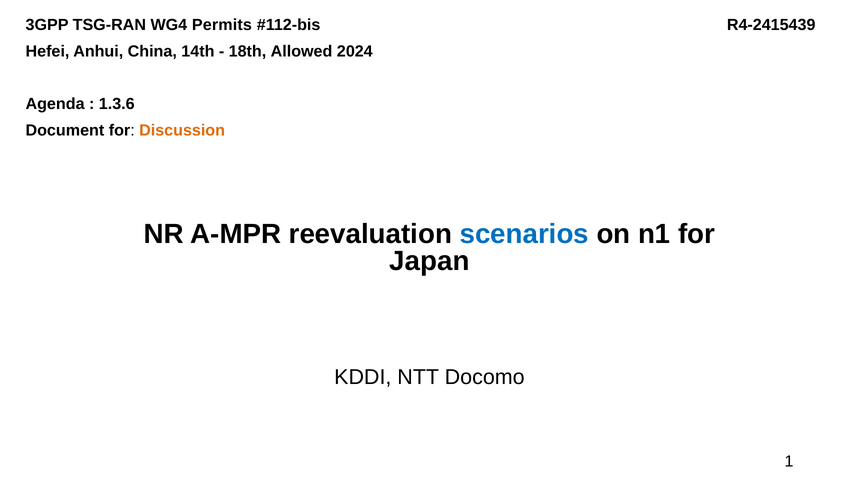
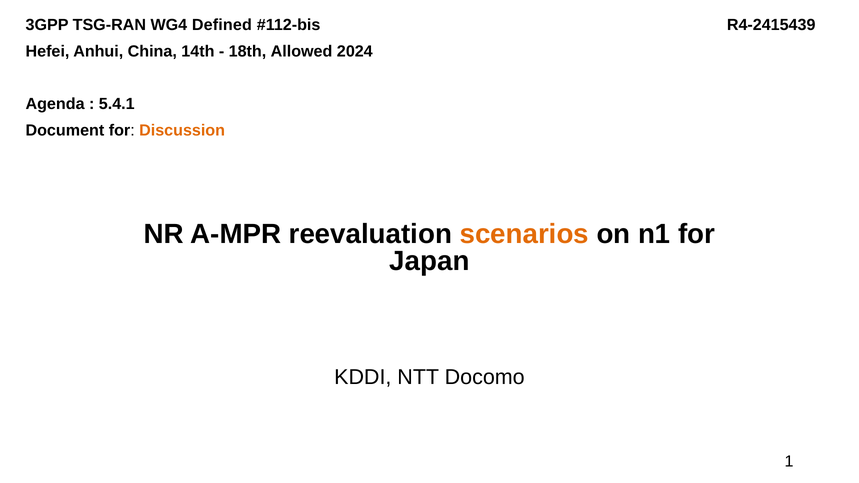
Permits: Permits -> Defined (222, 25)
1.3.6: 1.3.6 -> 5.4.1 (117, 104)
scenarios colour: blue -> orange (524, 234)
